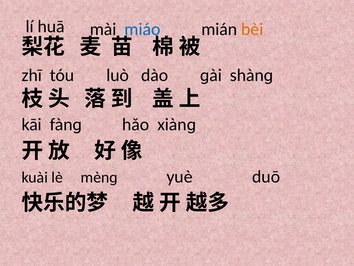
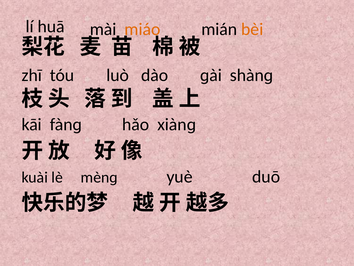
miáo colour: blue -> orange (142, 29)
